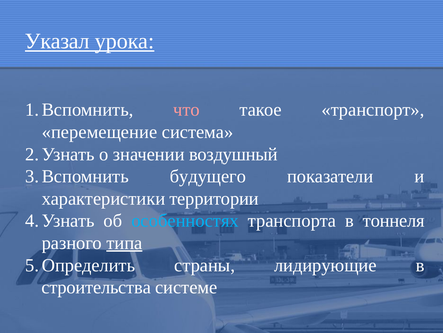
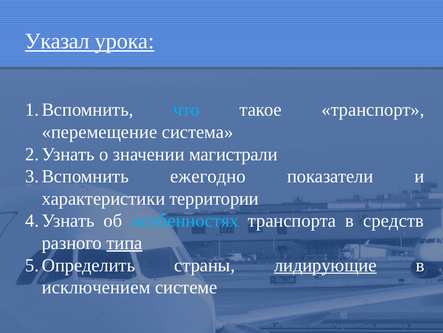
что colour: pink -> light blue (186, 110)
воздушный: воздушный -> магистрали (233, 154)
будущего: будущего -> ежегодно (208, 176)
тоннеля: тоннеля -> средств (394, 220)
лидирующие underline: none -> present (325, 265)
строительства: строительства -> исключением (96, 287)
